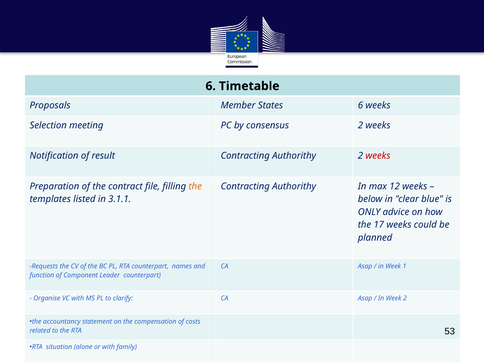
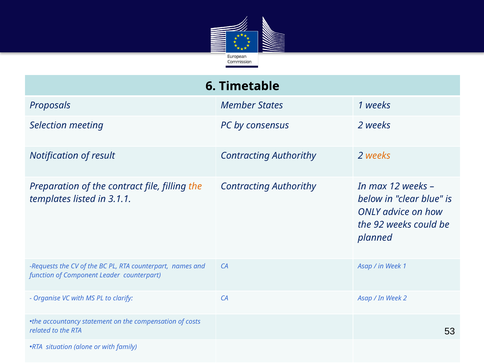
States 6: 6 -> 1 (360, 105)
weeks colour: red -> orange (378, 156)
17: 17 -> 92 (379, 225)
